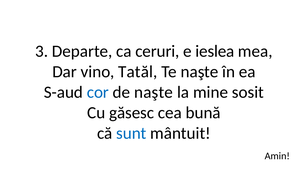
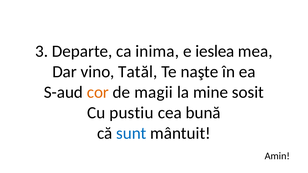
ceruri: ceruri -> inima (157, 51)
cor colour: blue -> orange (98, 92)
de naşte: naşte -> magii (154, 92)
găsesc: găsesc -> pustiu (131, 113)
